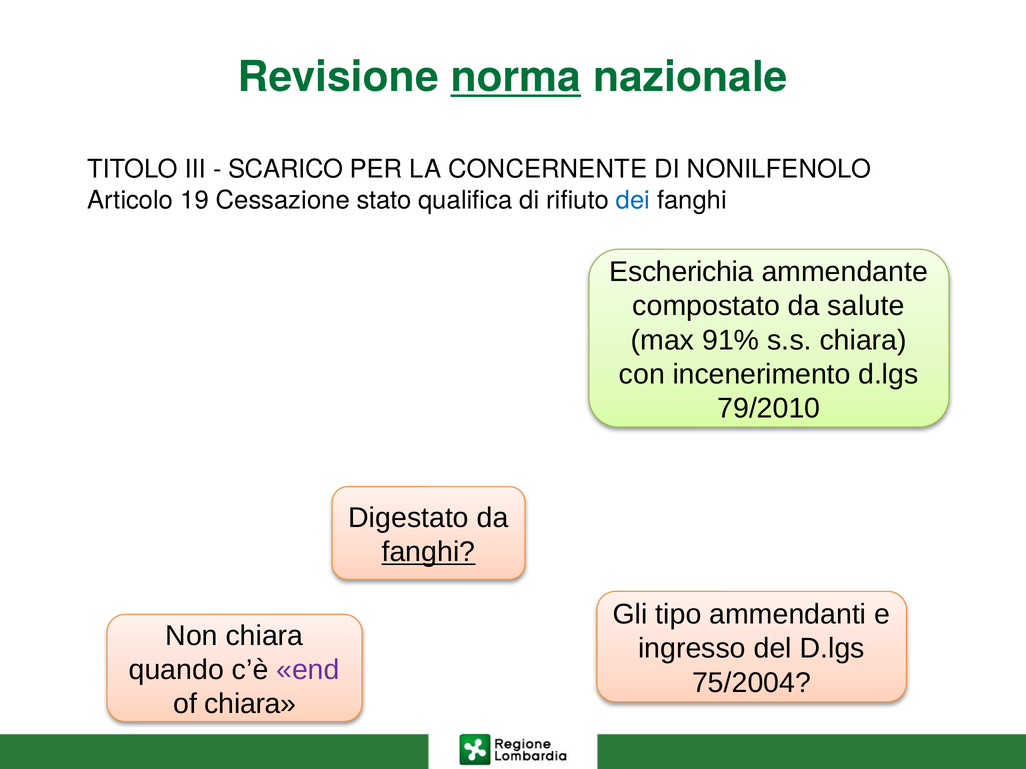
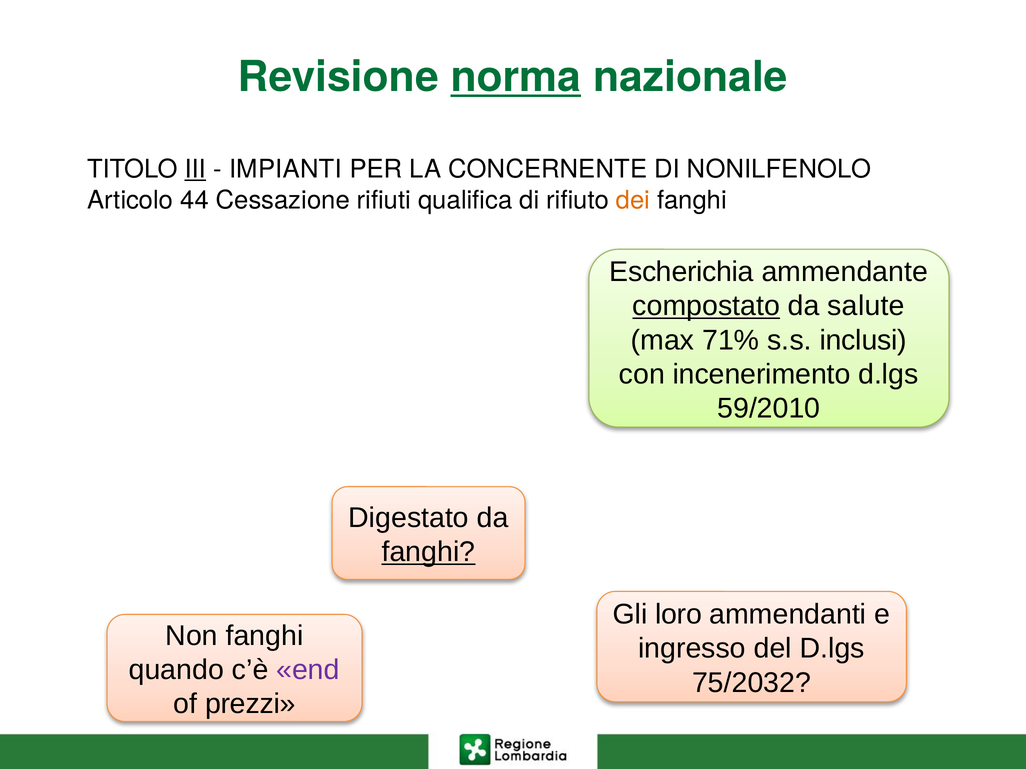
III underline: none -> present (195, 170)
SCARICO: SCARICO -> IMPIANTI (285, 170)
19: 19 -> 44 (195, 200)
stato: stato -> rifiuti (384, 200)
dei colour: blue -> orange (633, 200)
compostato underline: none -> present (706, 306)
91%: 91% -> 71% (731, 340)
s.s chiara: chiara -> inclusi (863, 340)
79/2010: 79/2010 -> 59/2010 (769, 409)
tipo: tipo -> loro (679, 615)
Non chiara: chiara -> fanghi (264, 636)
75/2004: 75/2004 -> 75/2032 (752, 683)
of chiara: chiara -> prezzi (250, 705)
